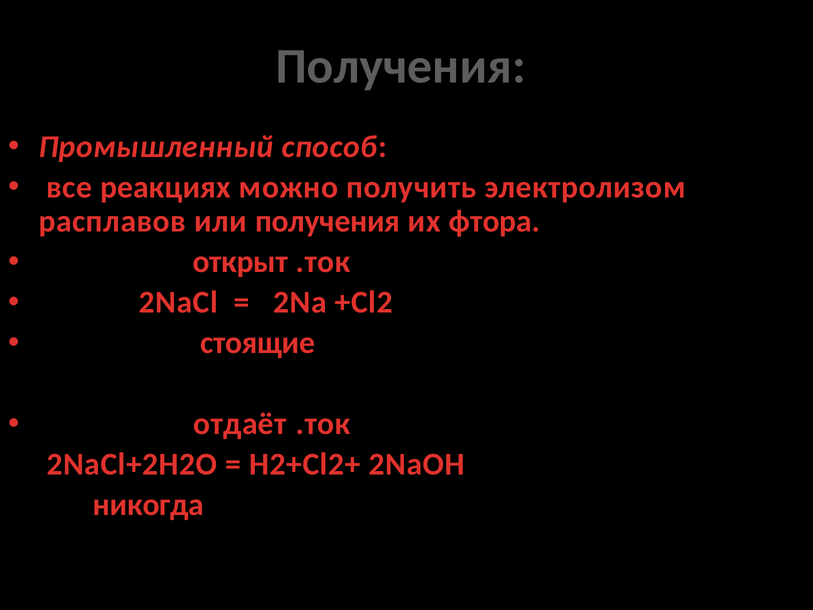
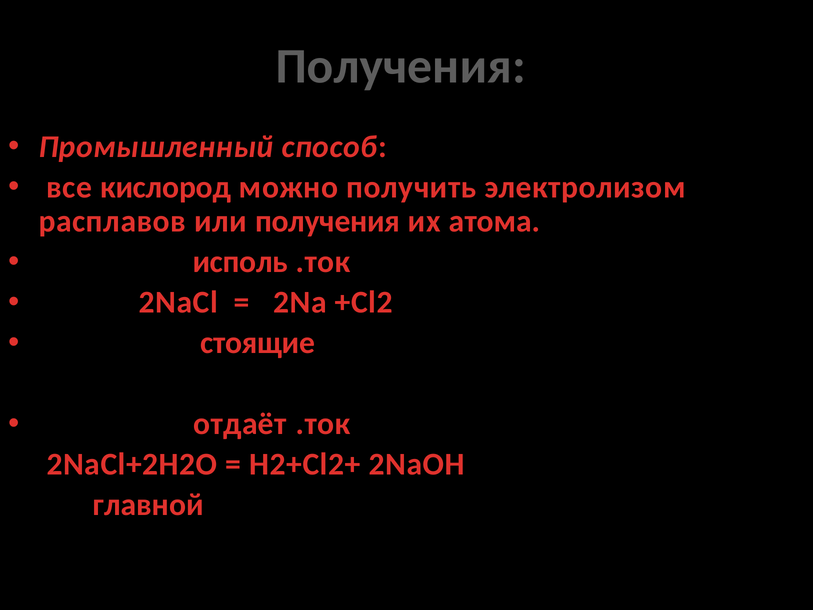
реакциях: реакциях -> кислород (166, 187)
фтора: фтора -> атома (495, 221)
открыт: открыт -> иcполь (240, 262)
никогда: никогда -> главной (148, 505)
